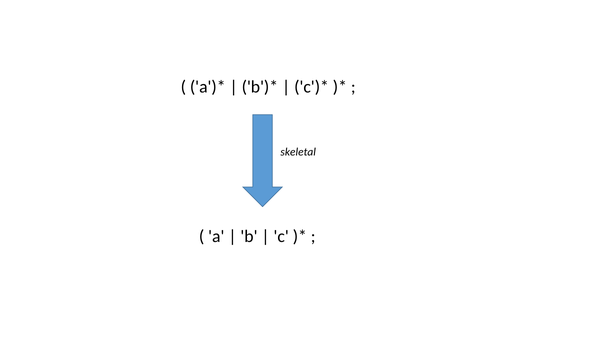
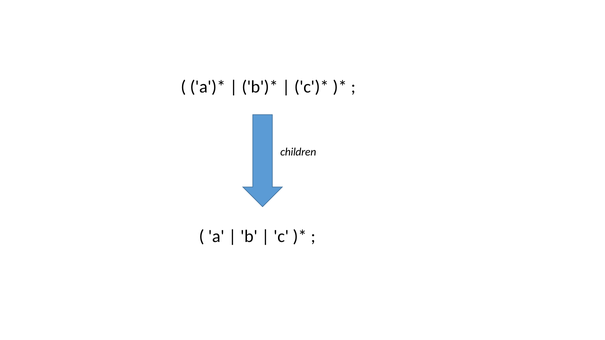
skeletal: skeletal -> children (298, 152)
